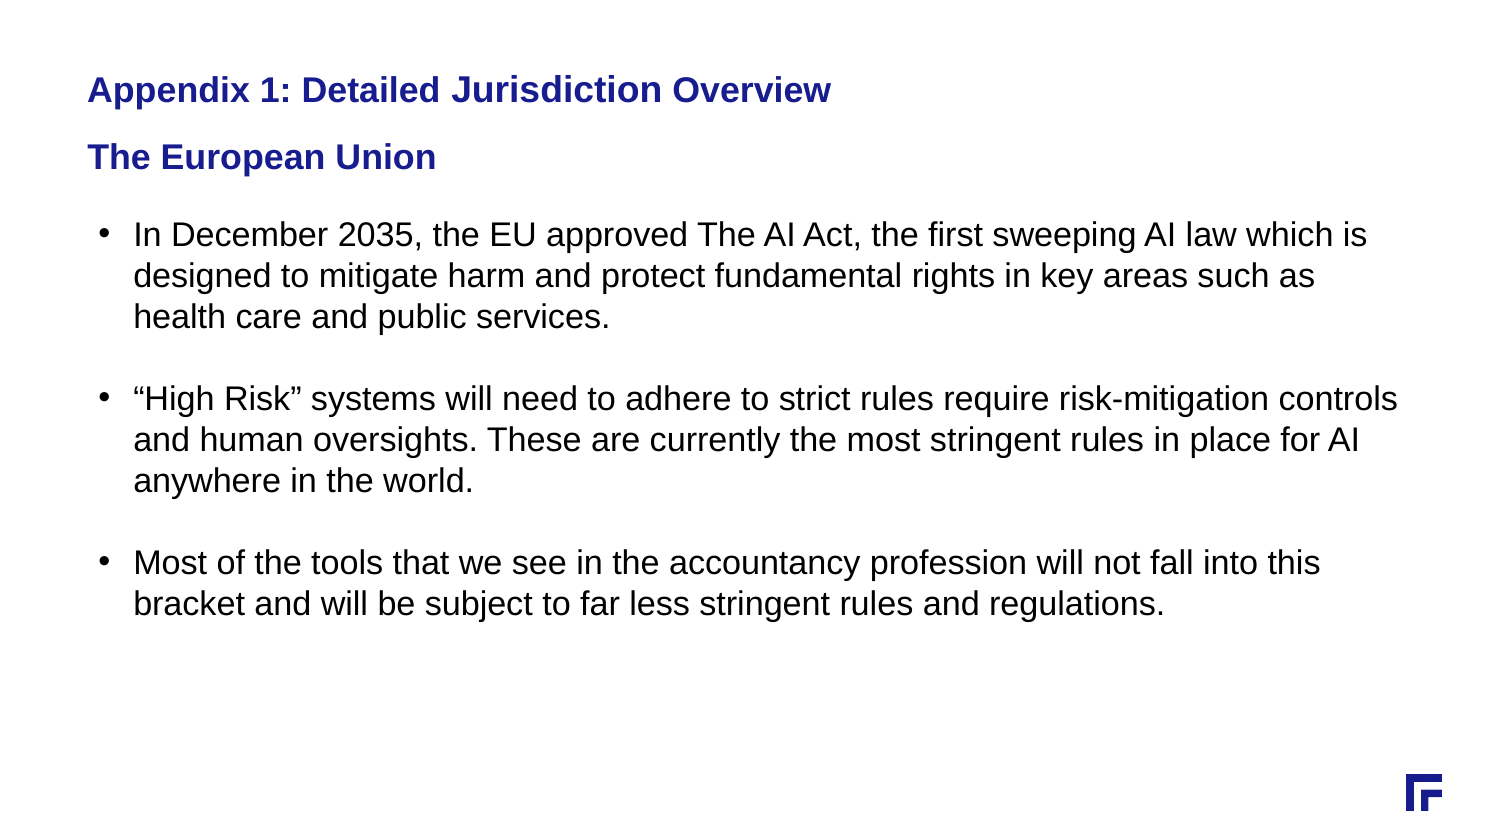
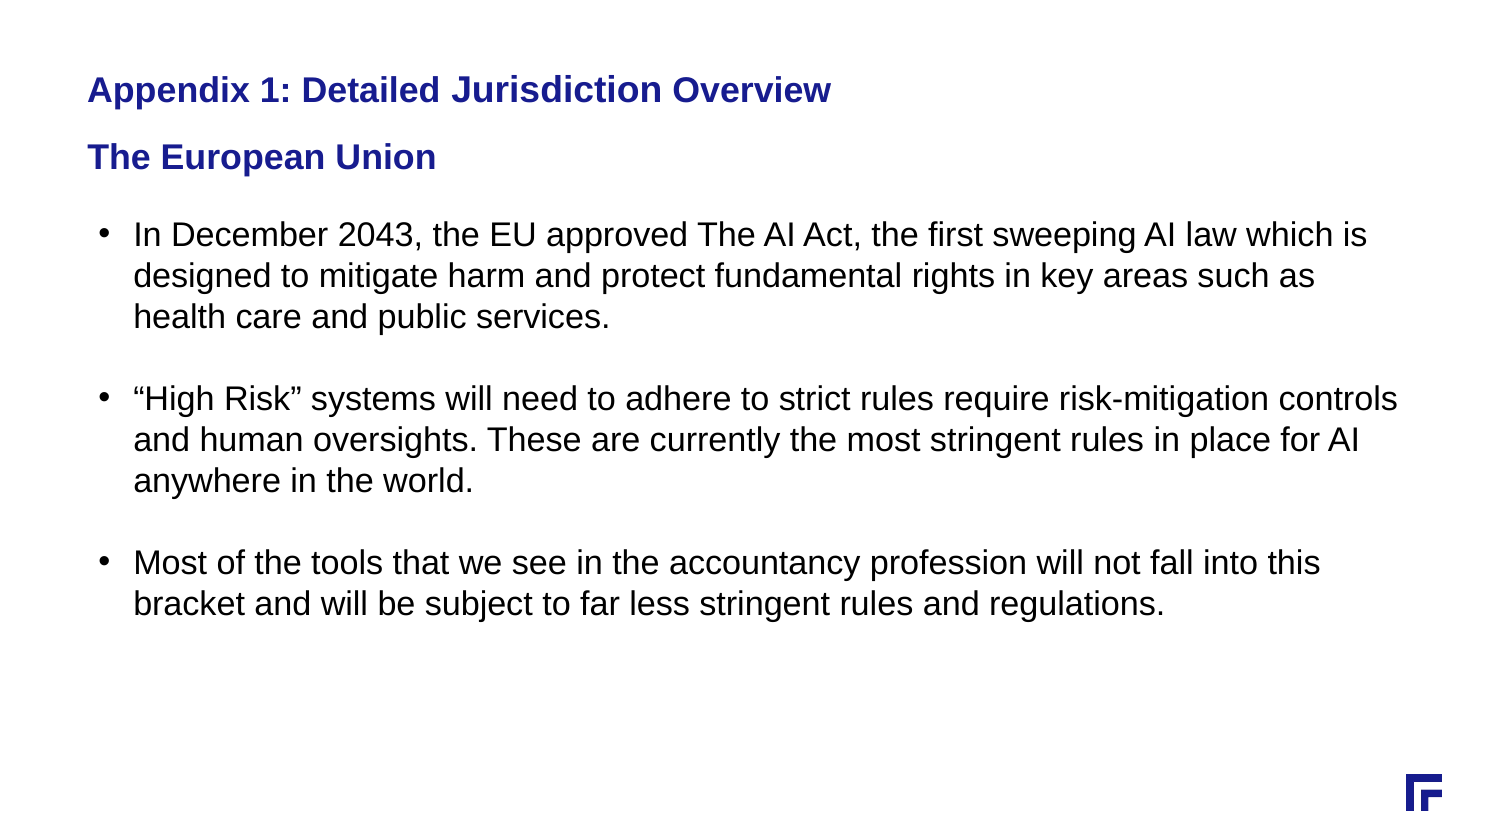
2035: 2035 -> 2043 (380, 235)
